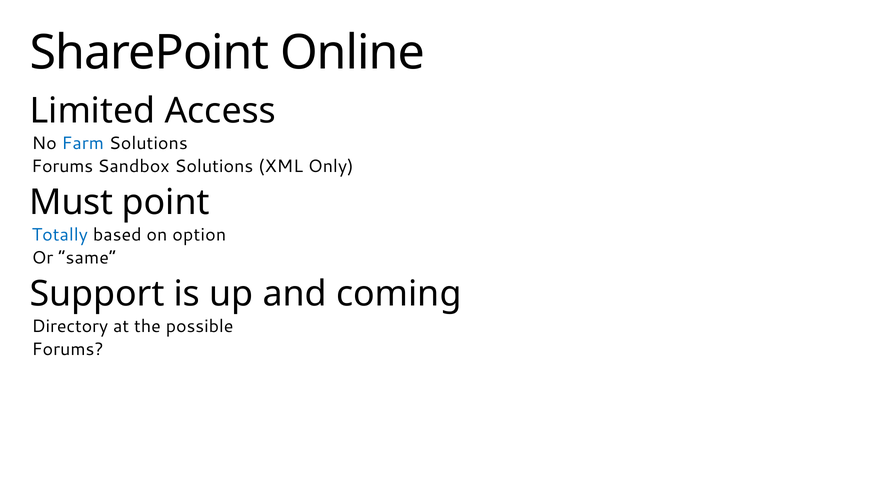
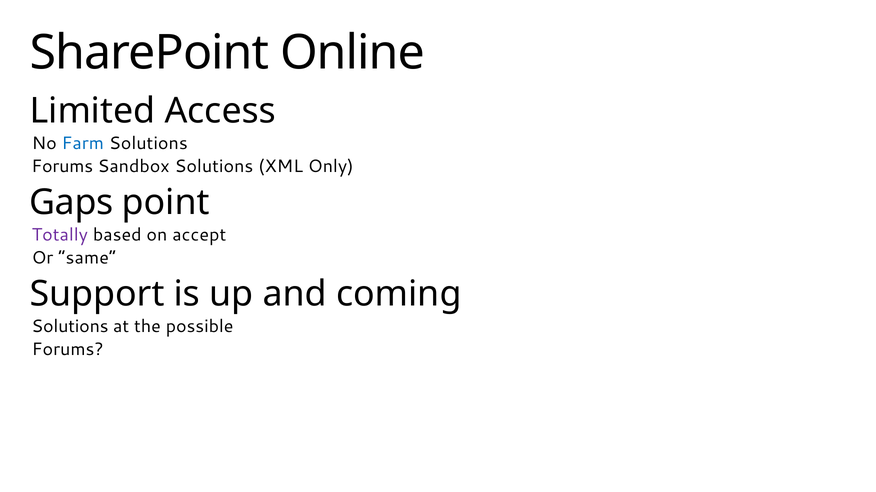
Must: Must -> Gaps (71, 203)
Totally colour: blue -> purple (60, 235)
option: option -> accept (199, 235)
Directory: Directory -> Solutions (70, 327)
